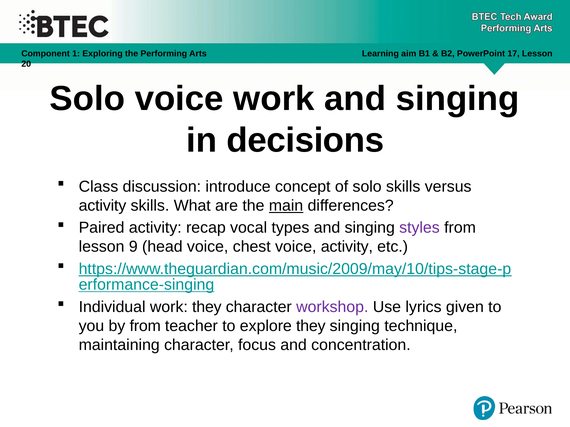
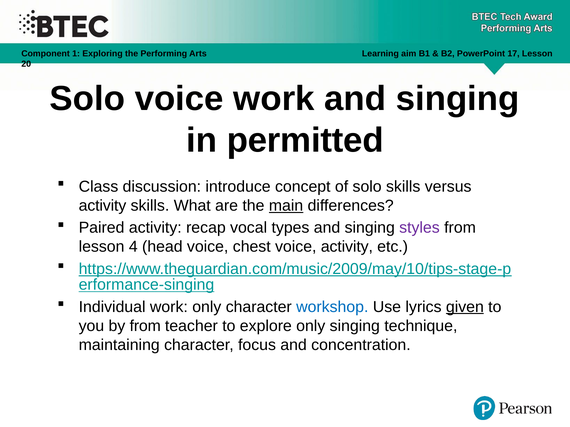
decisions: decisions -> permitted (305, 141)
9: 9 -> 4 (133, 247)
work they: they -> only (207, 307)
workshop colour: purple -> blue (332, 307)
given underline: none -> present (465, 307)
explore they: they -> only (311, 326)
